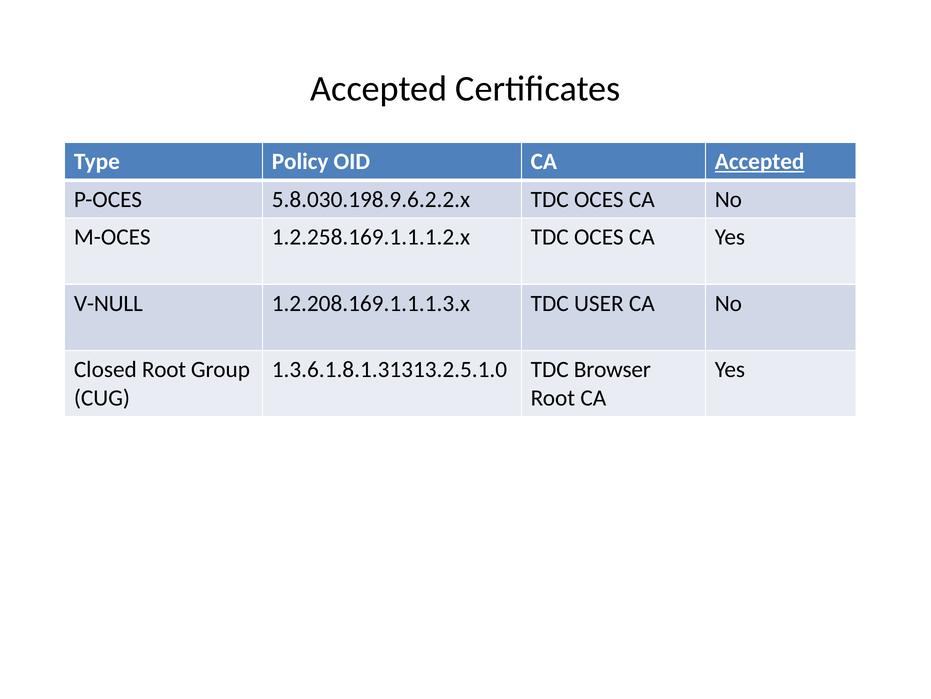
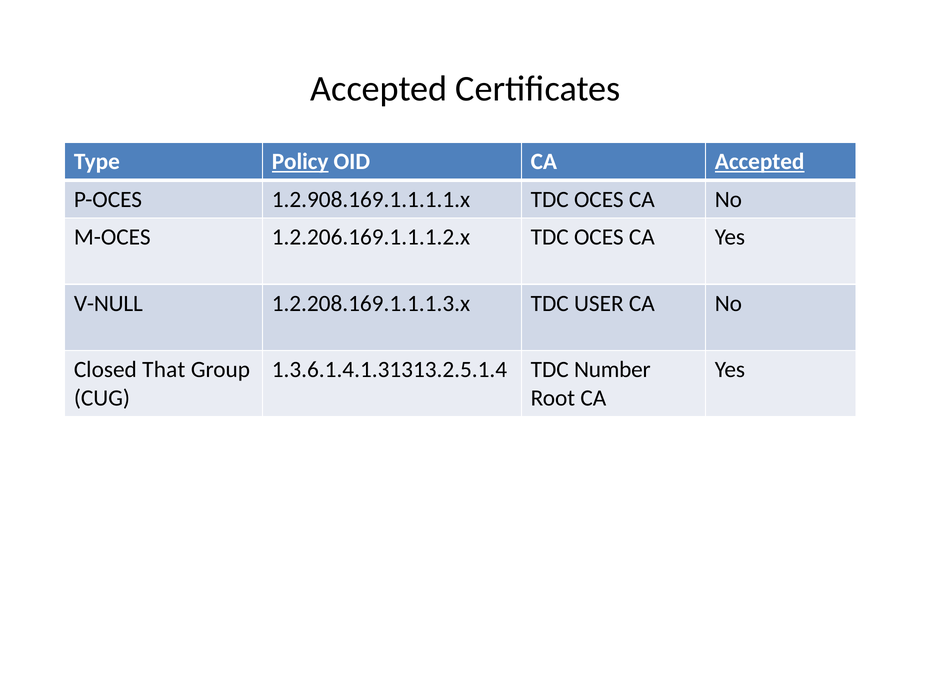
Policy underline: none -> present (300, 161)
5.8.030.198.9.6.2.2.x: 5.8.030.198.9.6.2.2.x -> 1.2.908.169.1.1.1.1.x (371, 199)
1.2.258.169.1.1.1.2.x: 1.2.258.169.1.1.1.2.x -> 1.2.206.169.1.1.1.2.x (371, 237)
Closed Root: Root -> That (164, 369)
1.3.6.1.8.1.31313.2.5.1.0: 1.3.6.1.8.1.31313.2.5.1.0 -> 1.3.6.1.4.1.31313.2.5.1.4 (389, 369)
Browser: Browser -> Number (612, 369)
